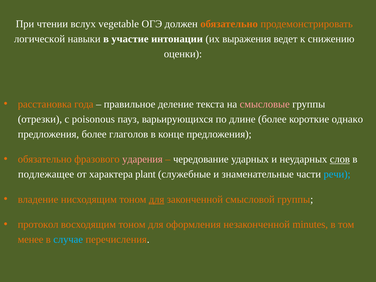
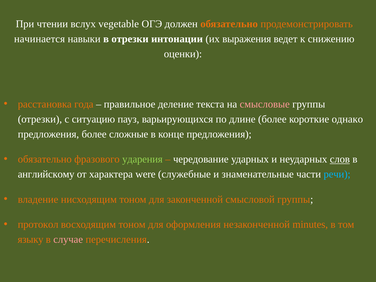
логической: логической -> начинается (40, 39)
в участие: участие -> отрезки (130, 39)
poisonous: poisonous -> ситуацию (93, 119)
глаголов: глаголов -> сложные (129, 134)
ударения colour: pink -> light green (142, 159)
подлежащее: подлежащее -> английскому (46, 174)
plant: plant -> were (145, 174)
для underline: present -> none (157, 199)
менее: менее -> языку (31, 239)
случае colour: light blue -> pink (68, 239)
